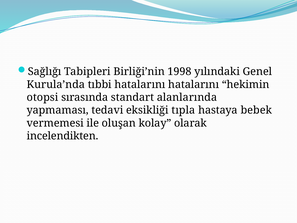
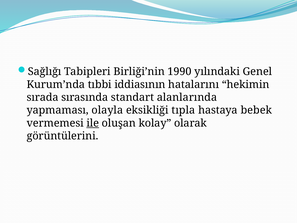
1998: 1998 -> 1990 (180, 72)
Kurula’nda: Kurula’nda -> Kurum’nda (56, 84)
tıbbi hatalarını: hatalarını -> iddiasının (140, 84)
otopsi: otopsi -> sırada (43, 97)
tedavi: tedavi -> olayla (107, 110)
ile underline: none -> present (93, 123)
incelendikten: incelendikten -> görüntülerini (62, 136)
